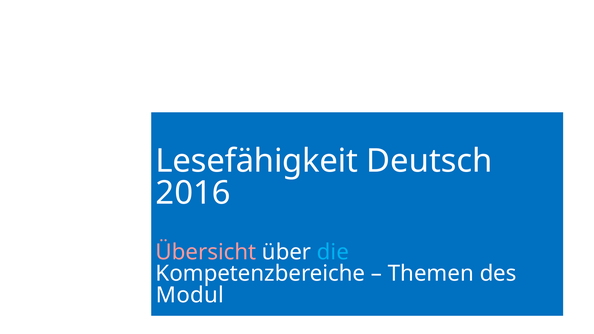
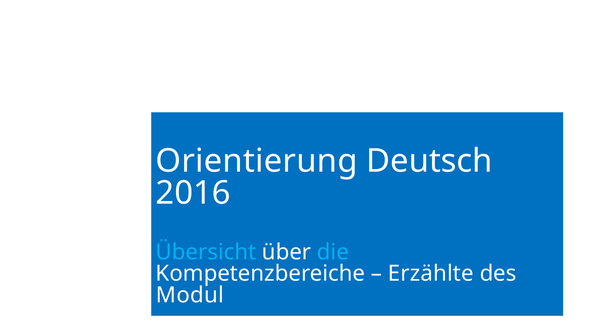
Lesefähigkeit: Lesefähigkeit -> Orientierung (257, 161)
Übersicht colour: pink -> light blue (206, 252)
Themen: Themen -> Erzählte (431, 274)
